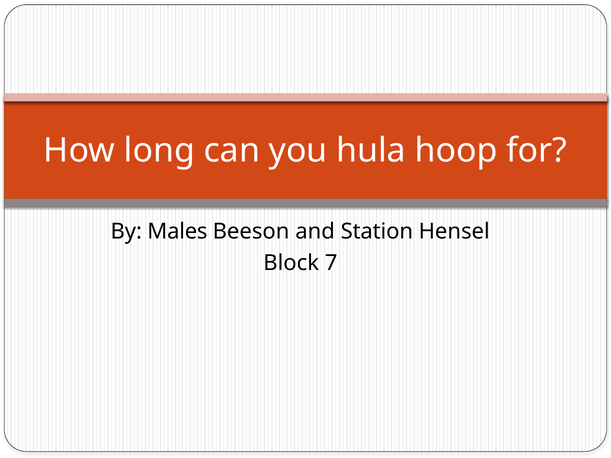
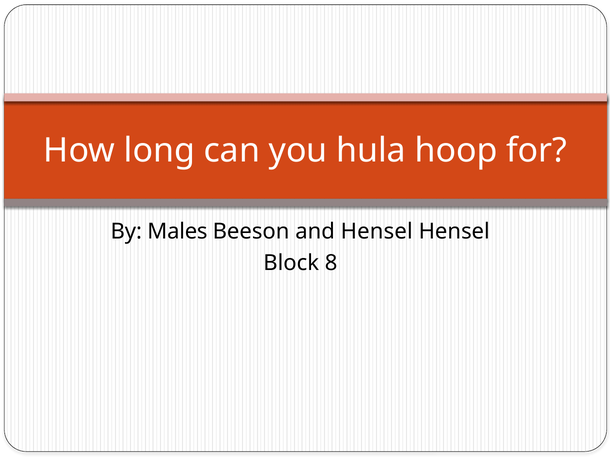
and Station: Station -> Hensel (377, 232)
7: 7 -> 8 (331, 263)
